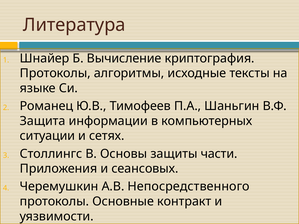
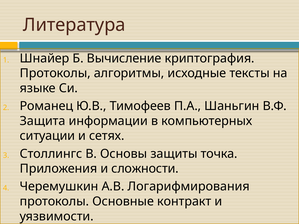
части: части -> точка (219, 154)
сеансовых: сеансовых -> сложности (145, 169)
Непосредственного: Непосредственного -> Логарифмирования (189, 187)
